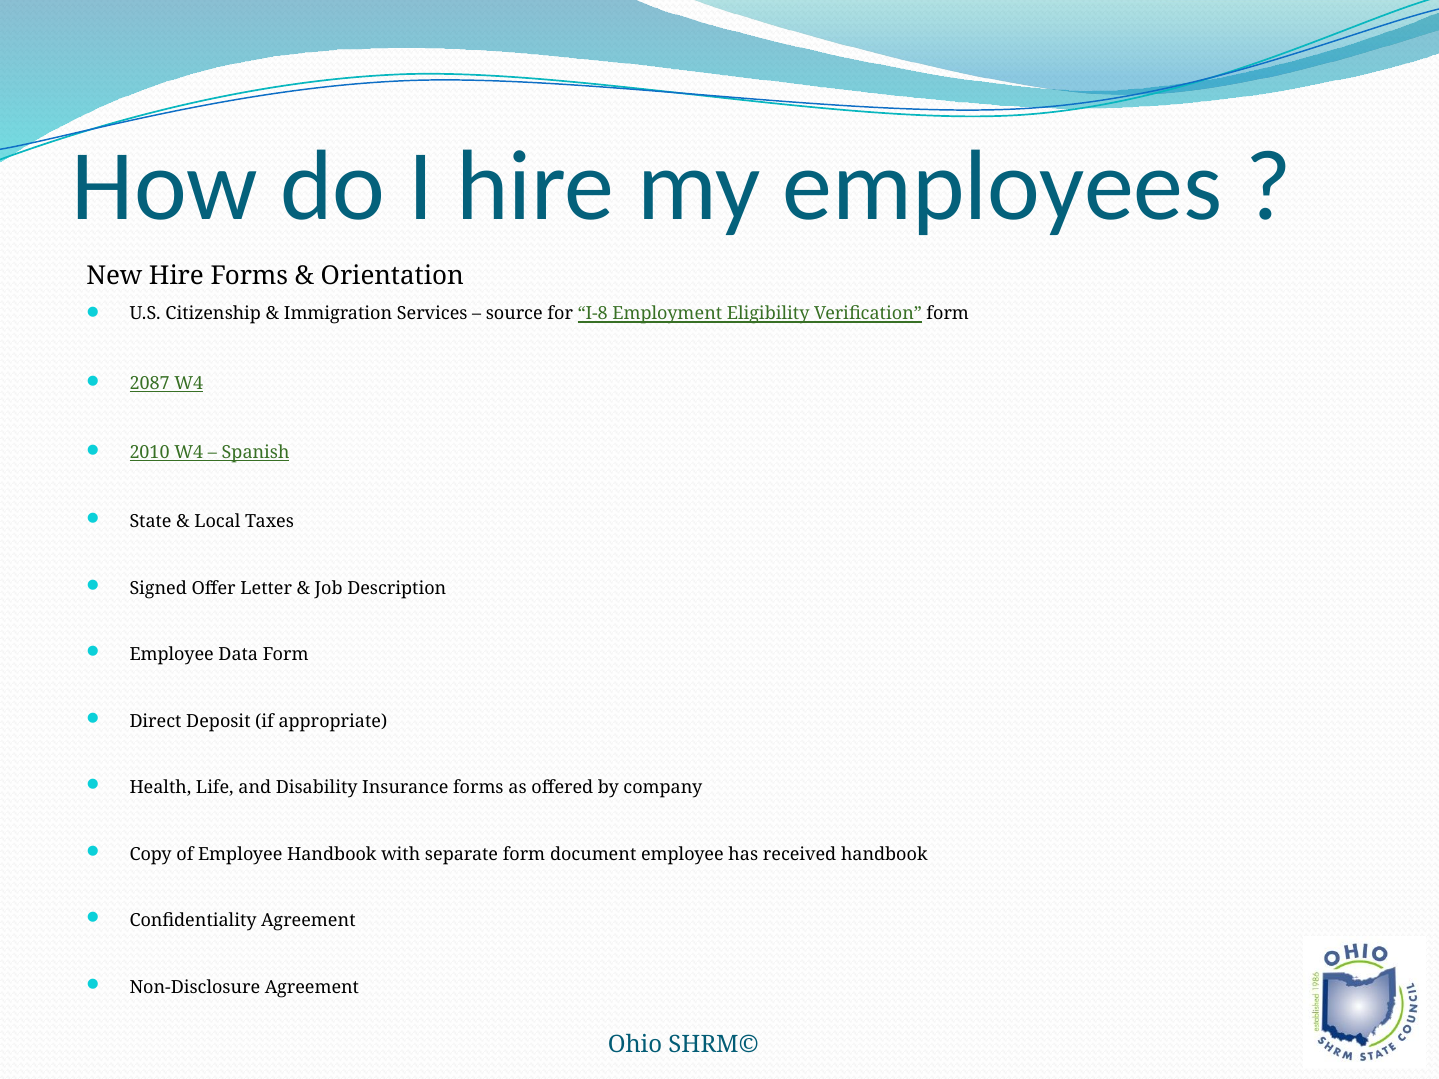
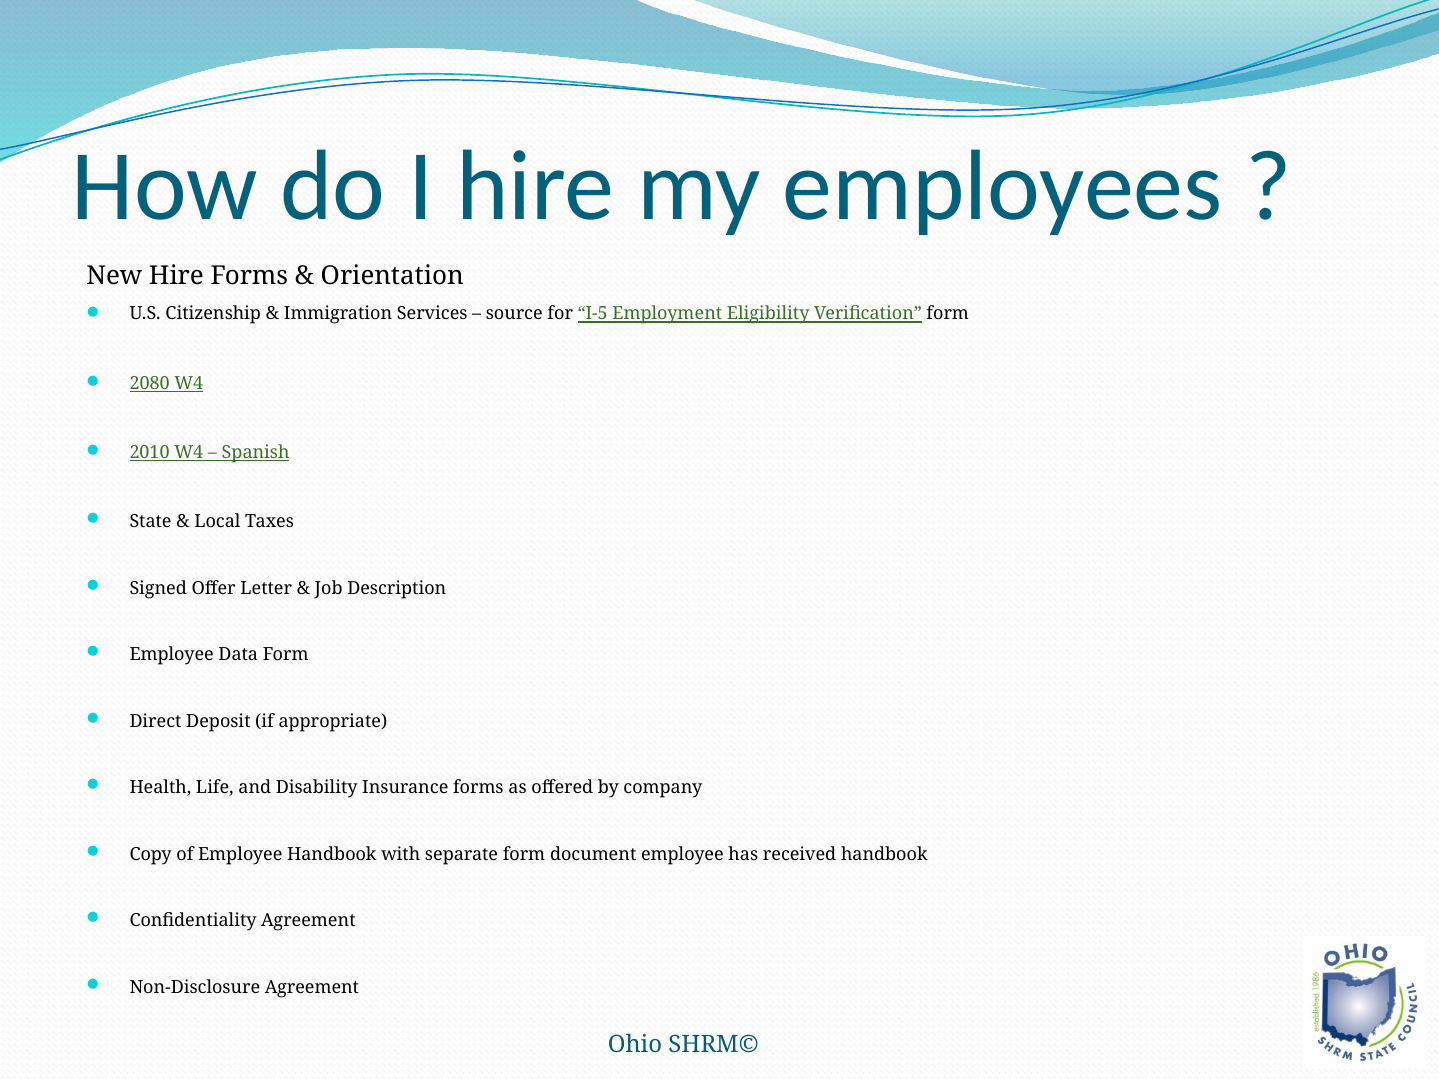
I-8: I-8 -> I-5 (593, 314)
2087: 2087 -> 2080 (150, 383)
